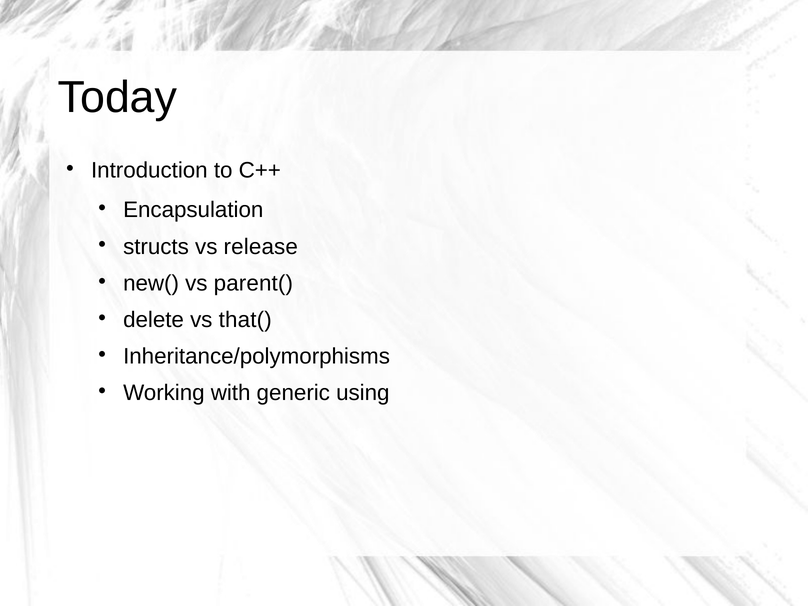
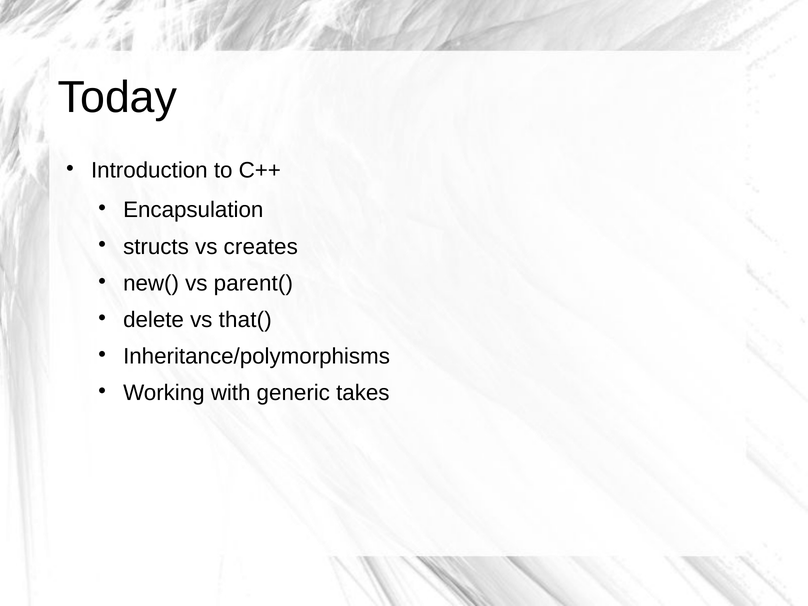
release: release -> creates (261, 247)
using: using -> takes (363, 393)
